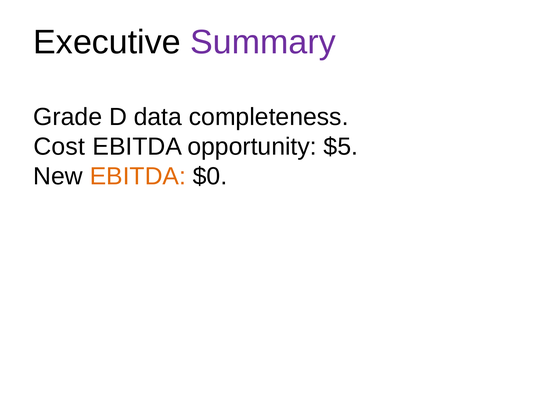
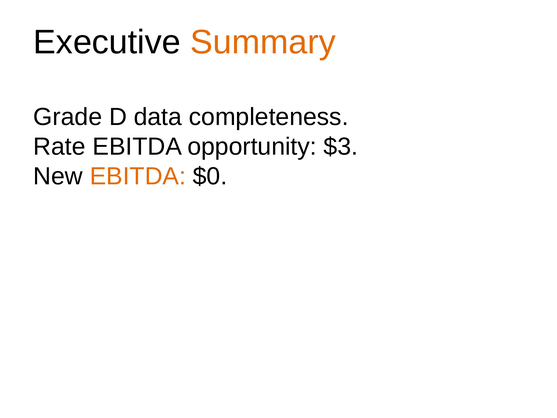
Summary colour: purple -> orange (263, 42)
Cost: Cost -> Rate (59, 147)
$5: $5 -> $3 (341, 147)
